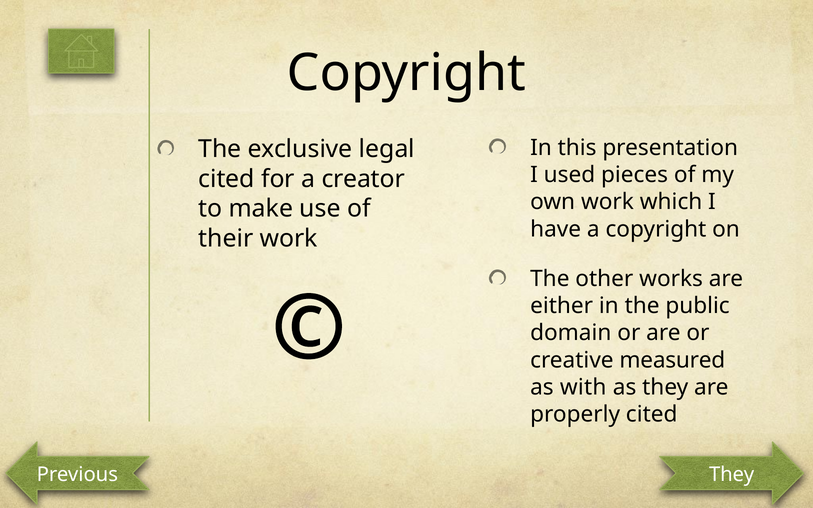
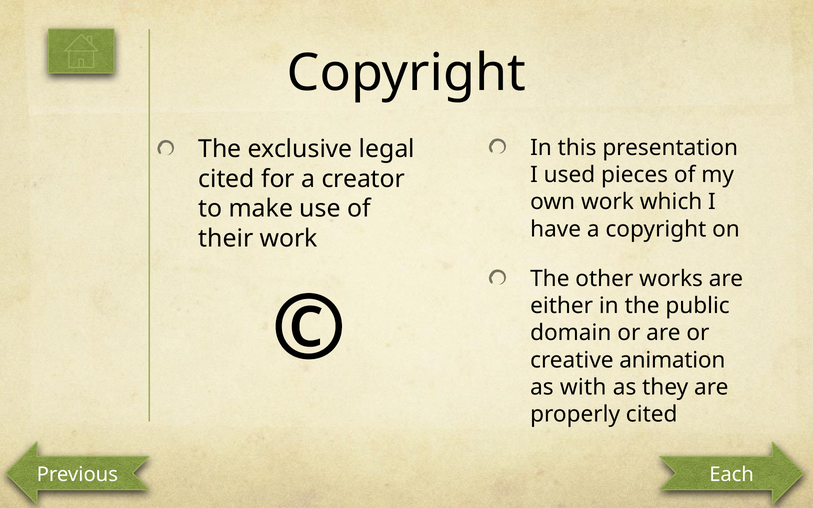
measured: measured -> animation (672, 360)
They: They -> Each (732, 475)
